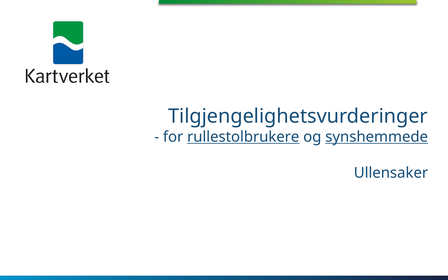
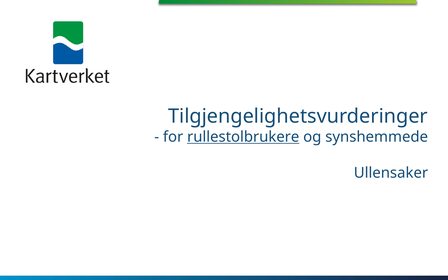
synshemmede underline: present -> none (377, 137)
